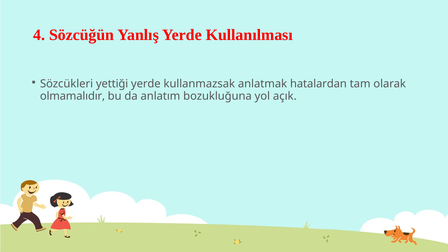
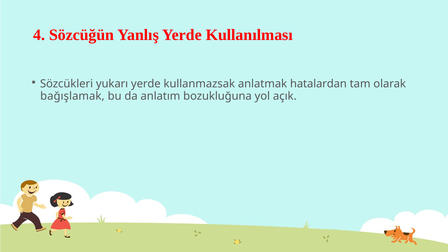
yettiği: yettiği -> yukarı (112, 84)
olmamalıdır: olmamalıdır -> bağışlamak (72, 96)
